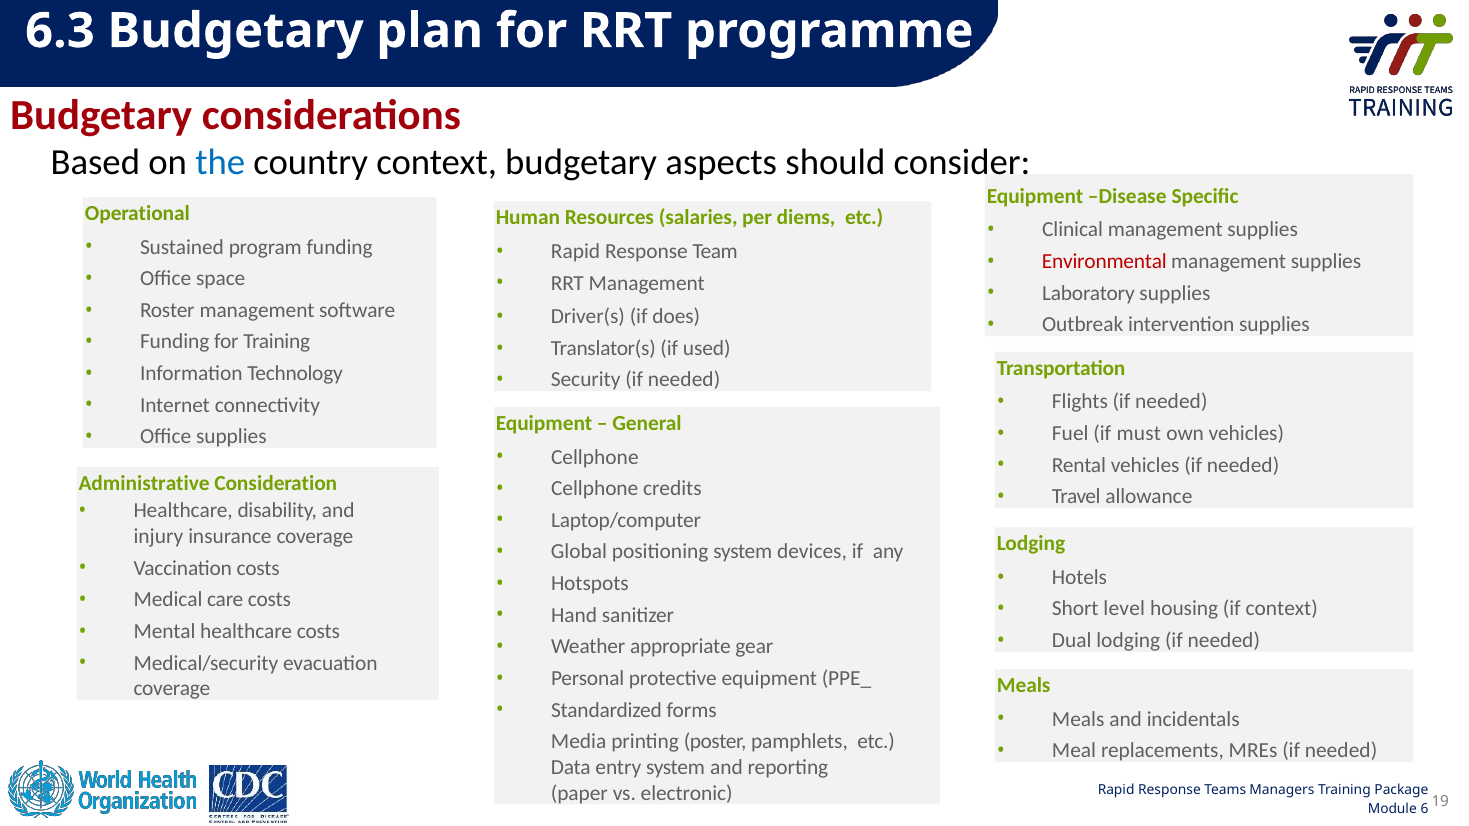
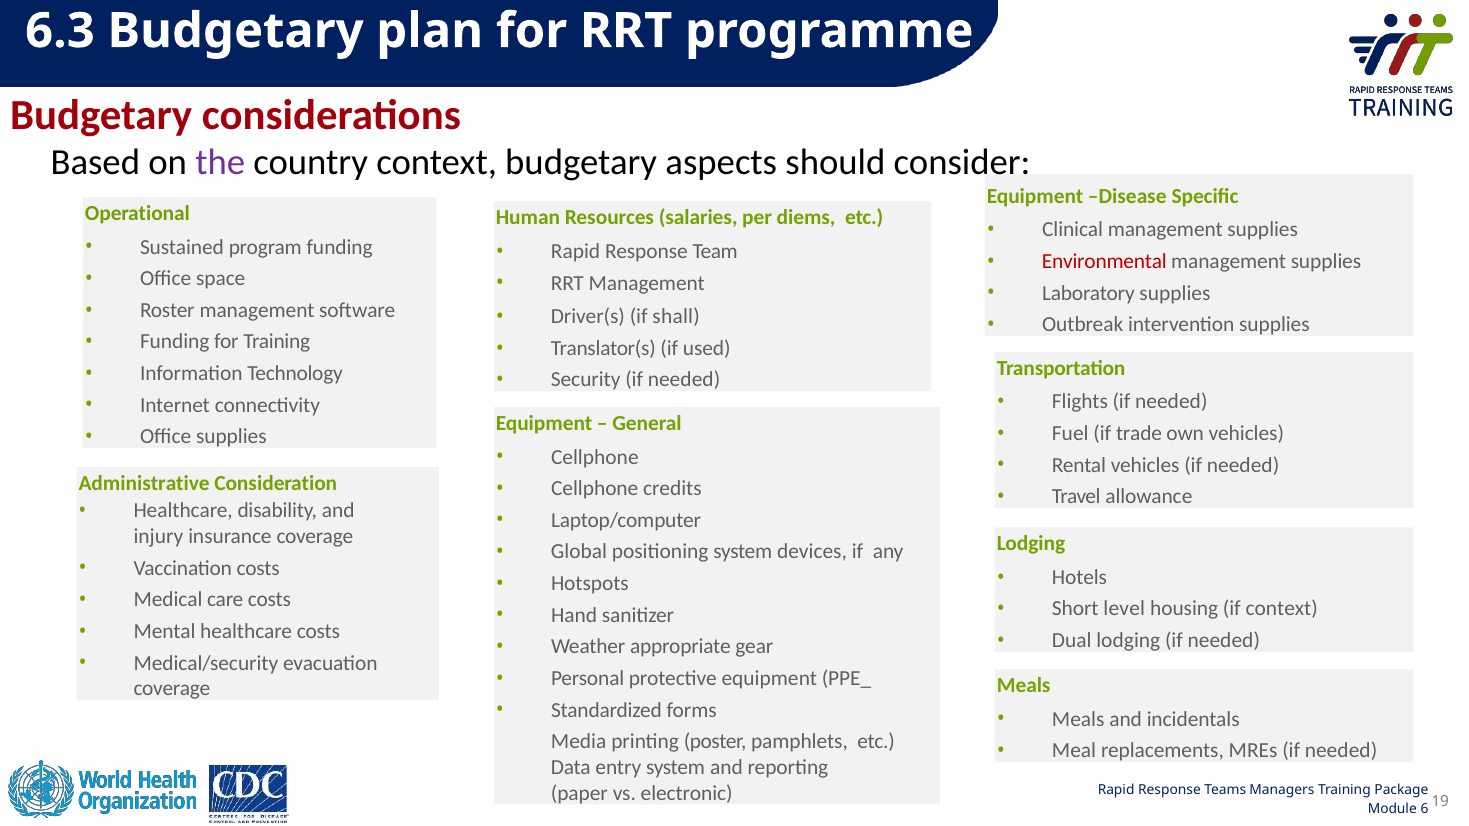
the colour: blue -> purple (220, 163)
does: does -> shall (676, 317)
must: must -> trade (1139, 434)
